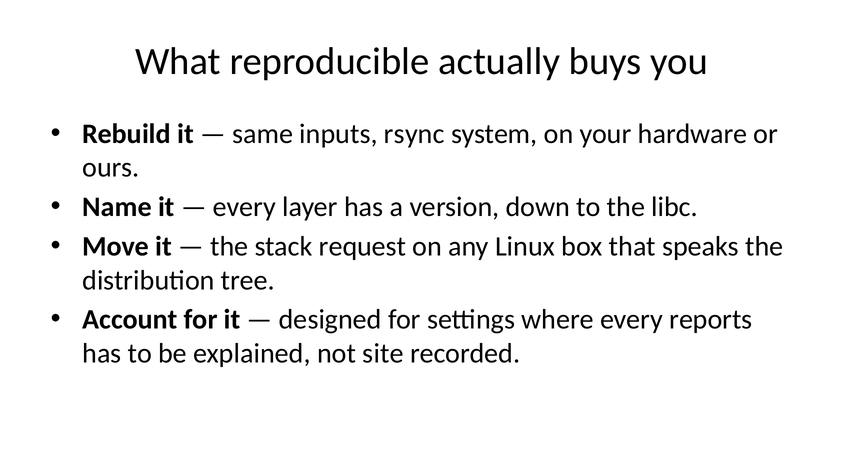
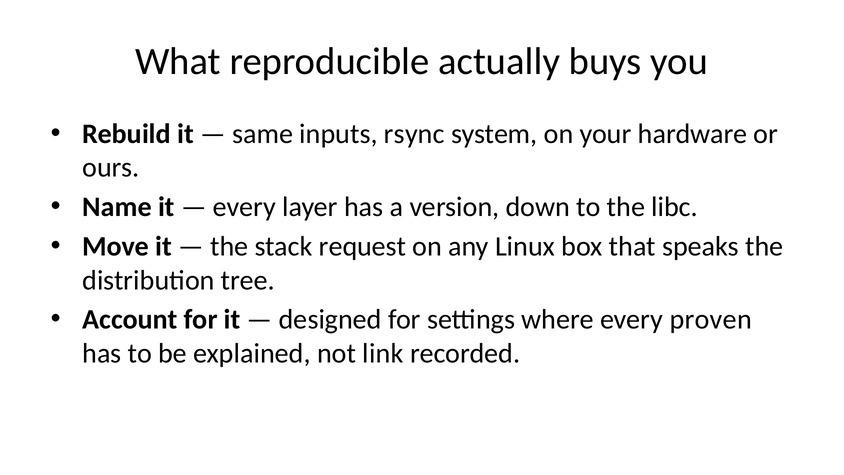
reports: reports -> proven (711, 320)
site: site -> link (383, 353)
